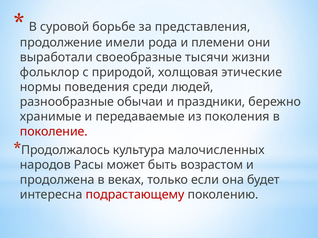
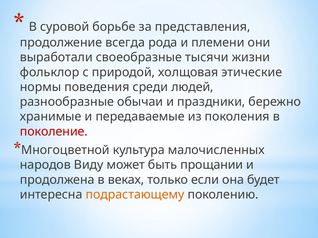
имели: имели -> всегда (125, 43)
Продолжалось: Продолжалось -> Многоцветной (65, 150)
Расы: Расы -> Виду (89, 165)
возрастом: возрастом -> прощании (212, 165)
подрастающему colour: red -> orange (135, 195)
